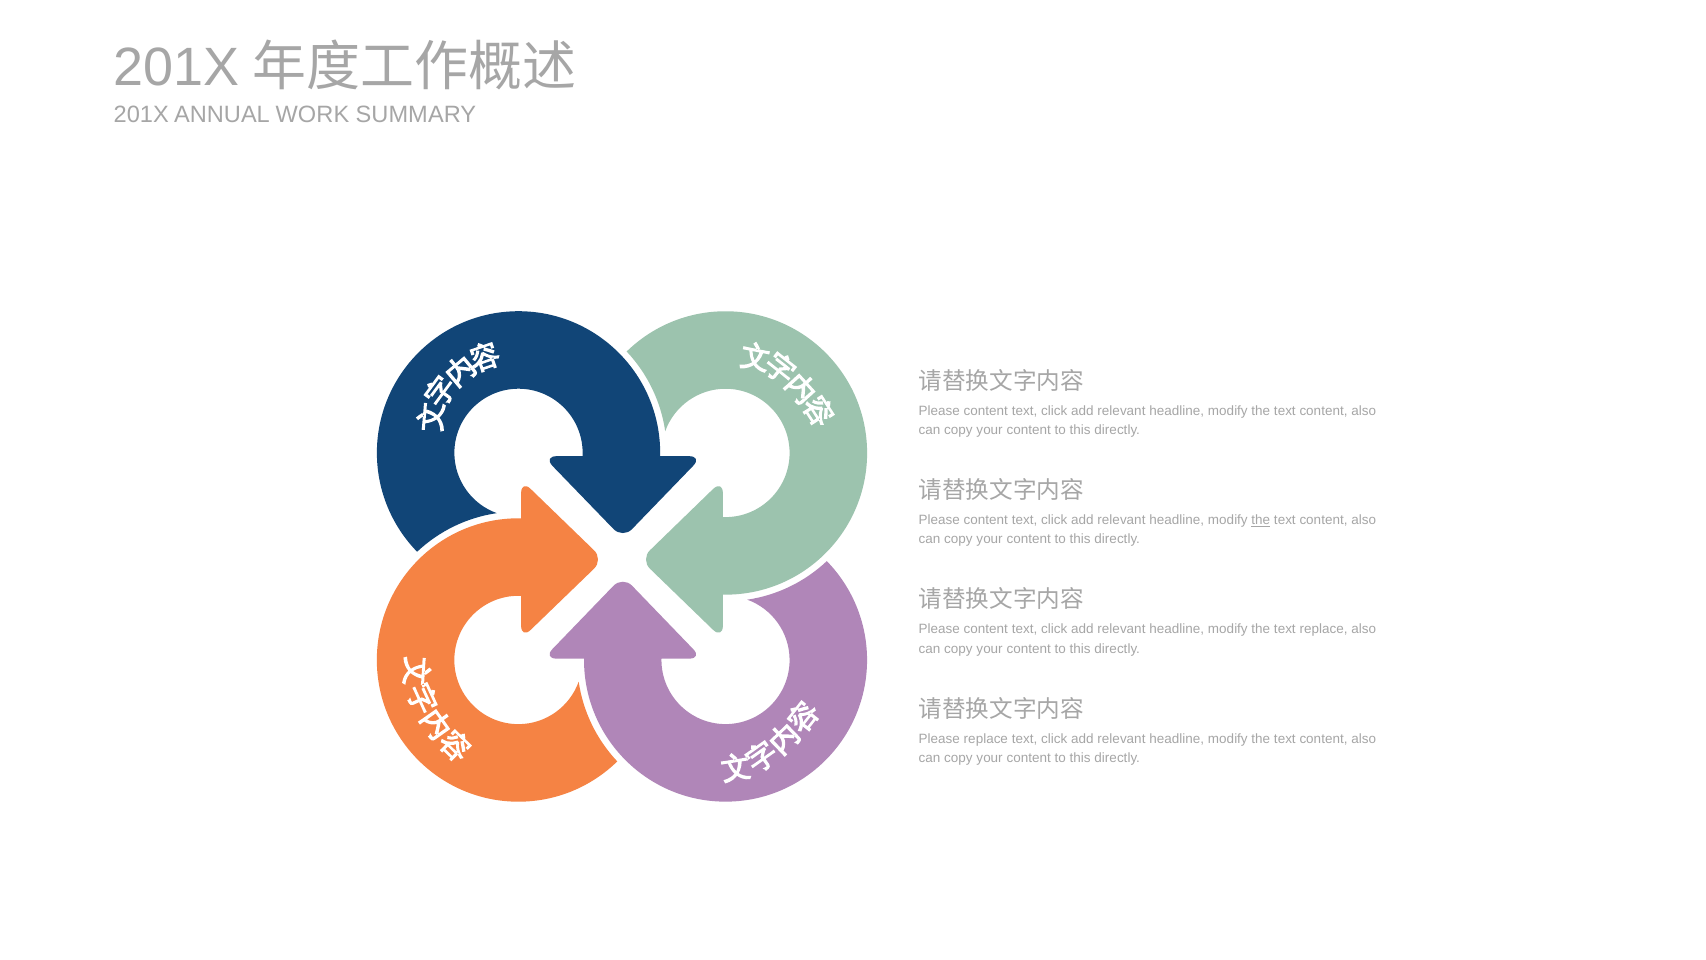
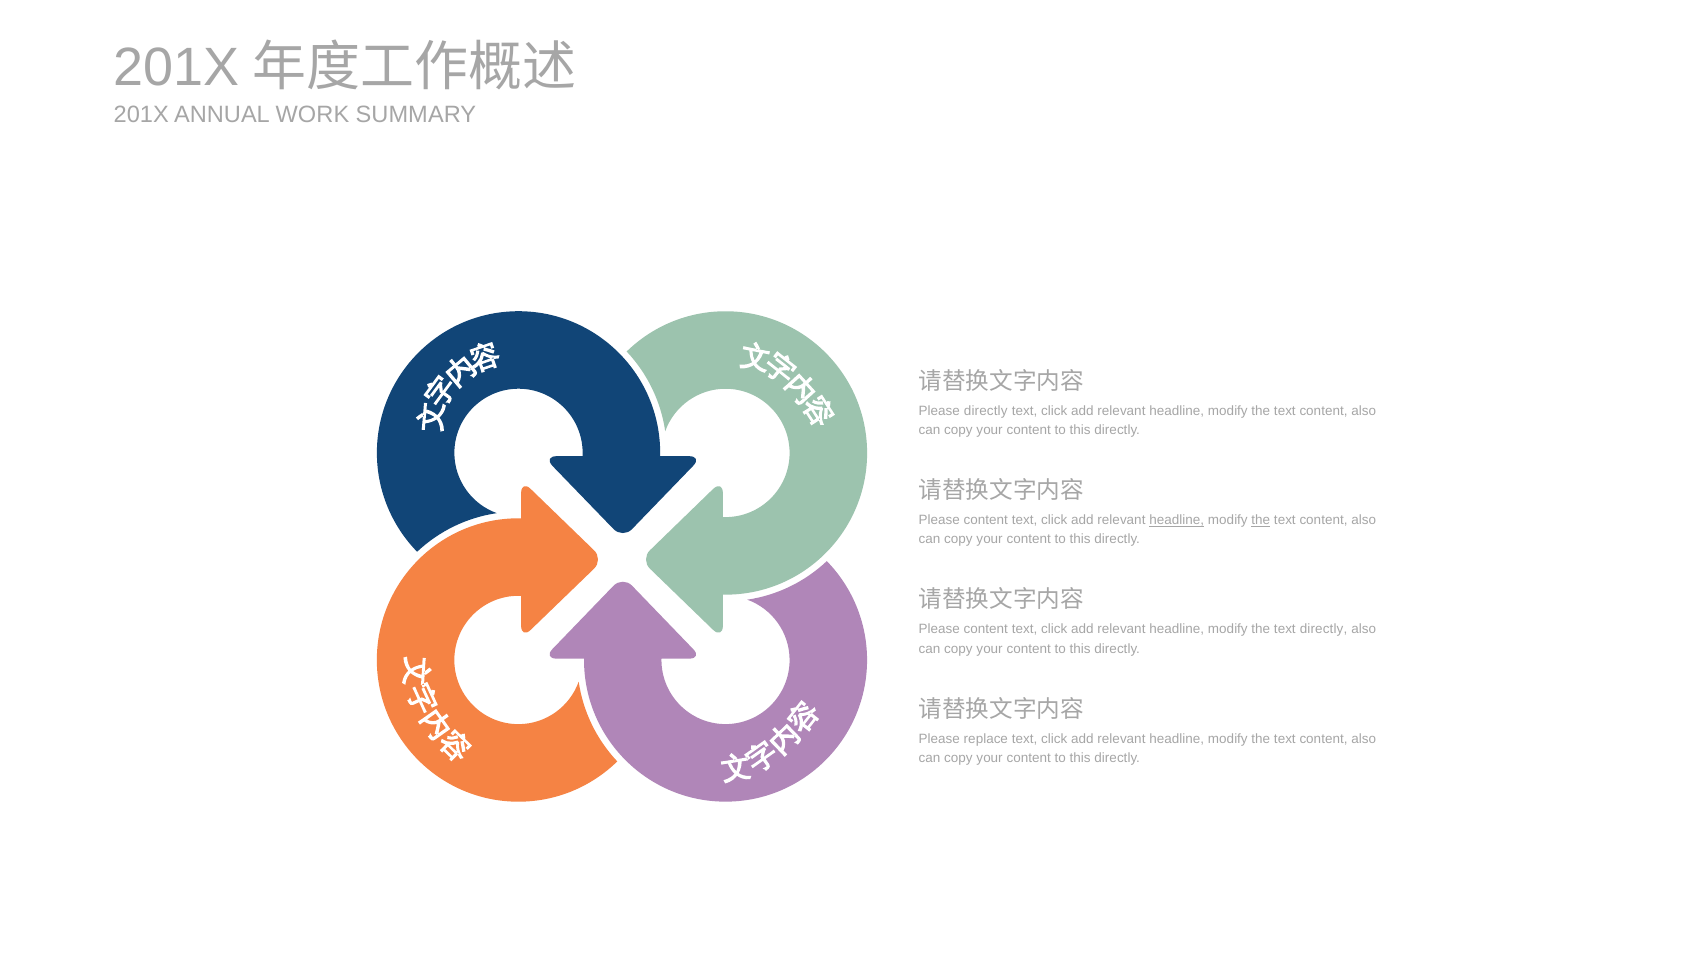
content: content -> directly (986, 411)
headline underline: none -> present (1177, 520)
text replace: replace -> directly (1324, 629)
